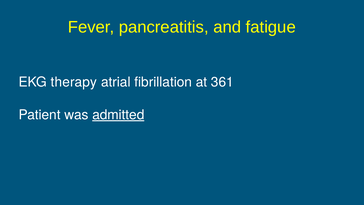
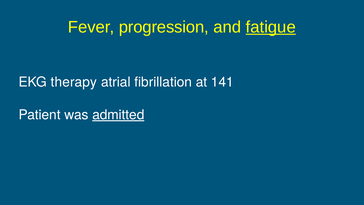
pancreatitis: pancreatitis -> progression (164, 27)
fatigue underline: none -> present (271, 27)
361: 361 -> 141 (222, 82)
